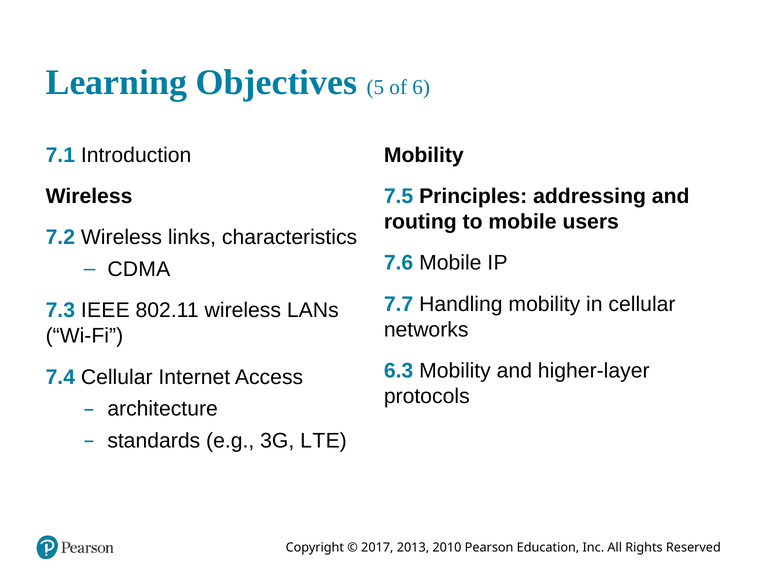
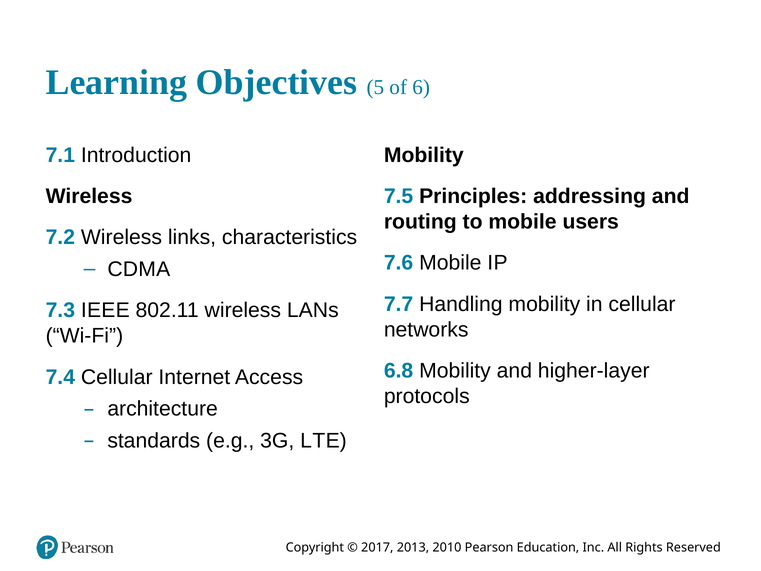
6.3: 6.3 -> 6.8 (399, 371)
